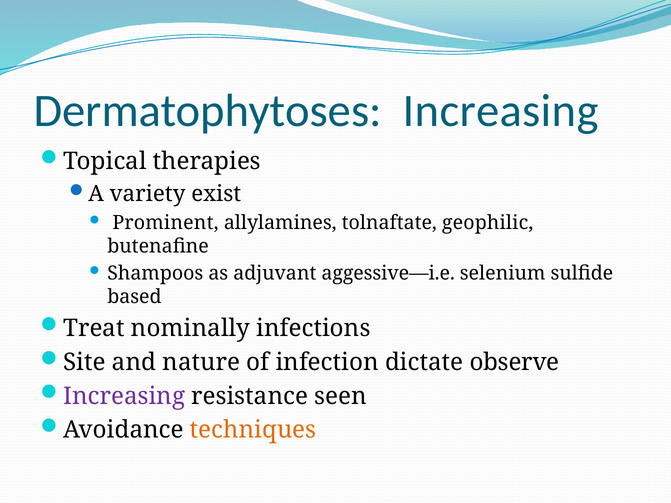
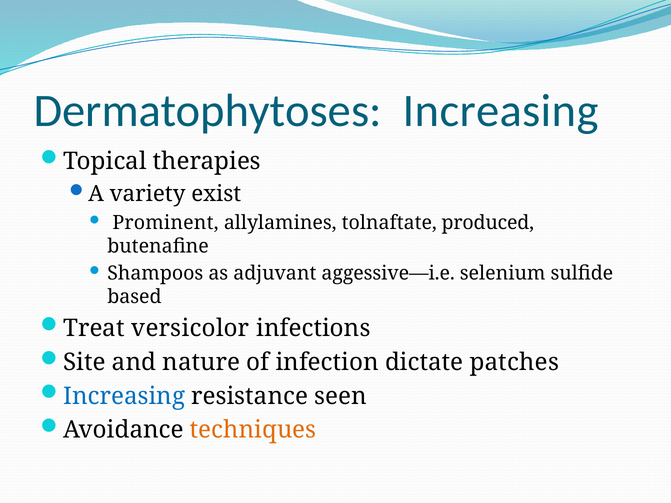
geophilic: geophilic -> produced (488, 223)
nominally: nominally -> versicolor (190, 329)
observe: observe -> patches (514, 362)
Increasing colour: purple -> blue (124, 396)
